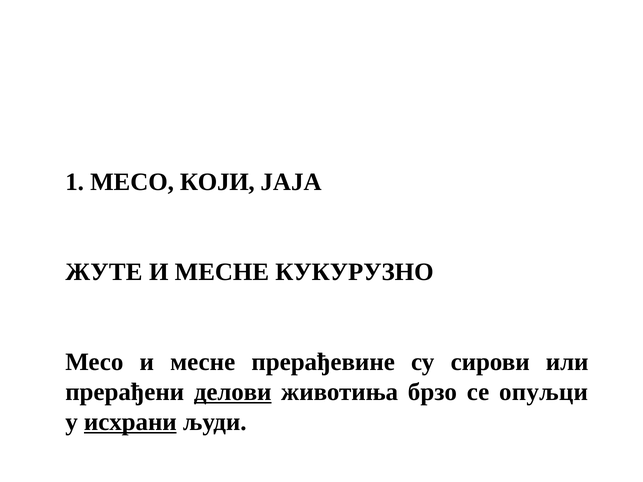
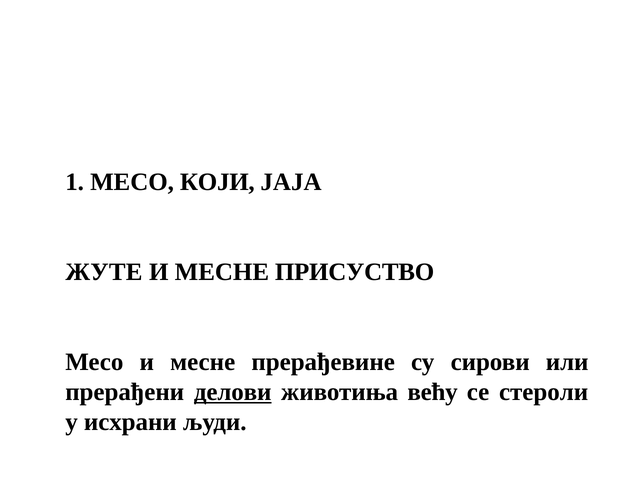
КУКУРУЗНО: КУКУРУЗНО -> ПРИСУСТВО (355, 272)
брзо: брзо -> већу (433, 392)
опуљци: опуљци -> стероли (544, 392)
исхрани underline: present -> none (130, 422)
